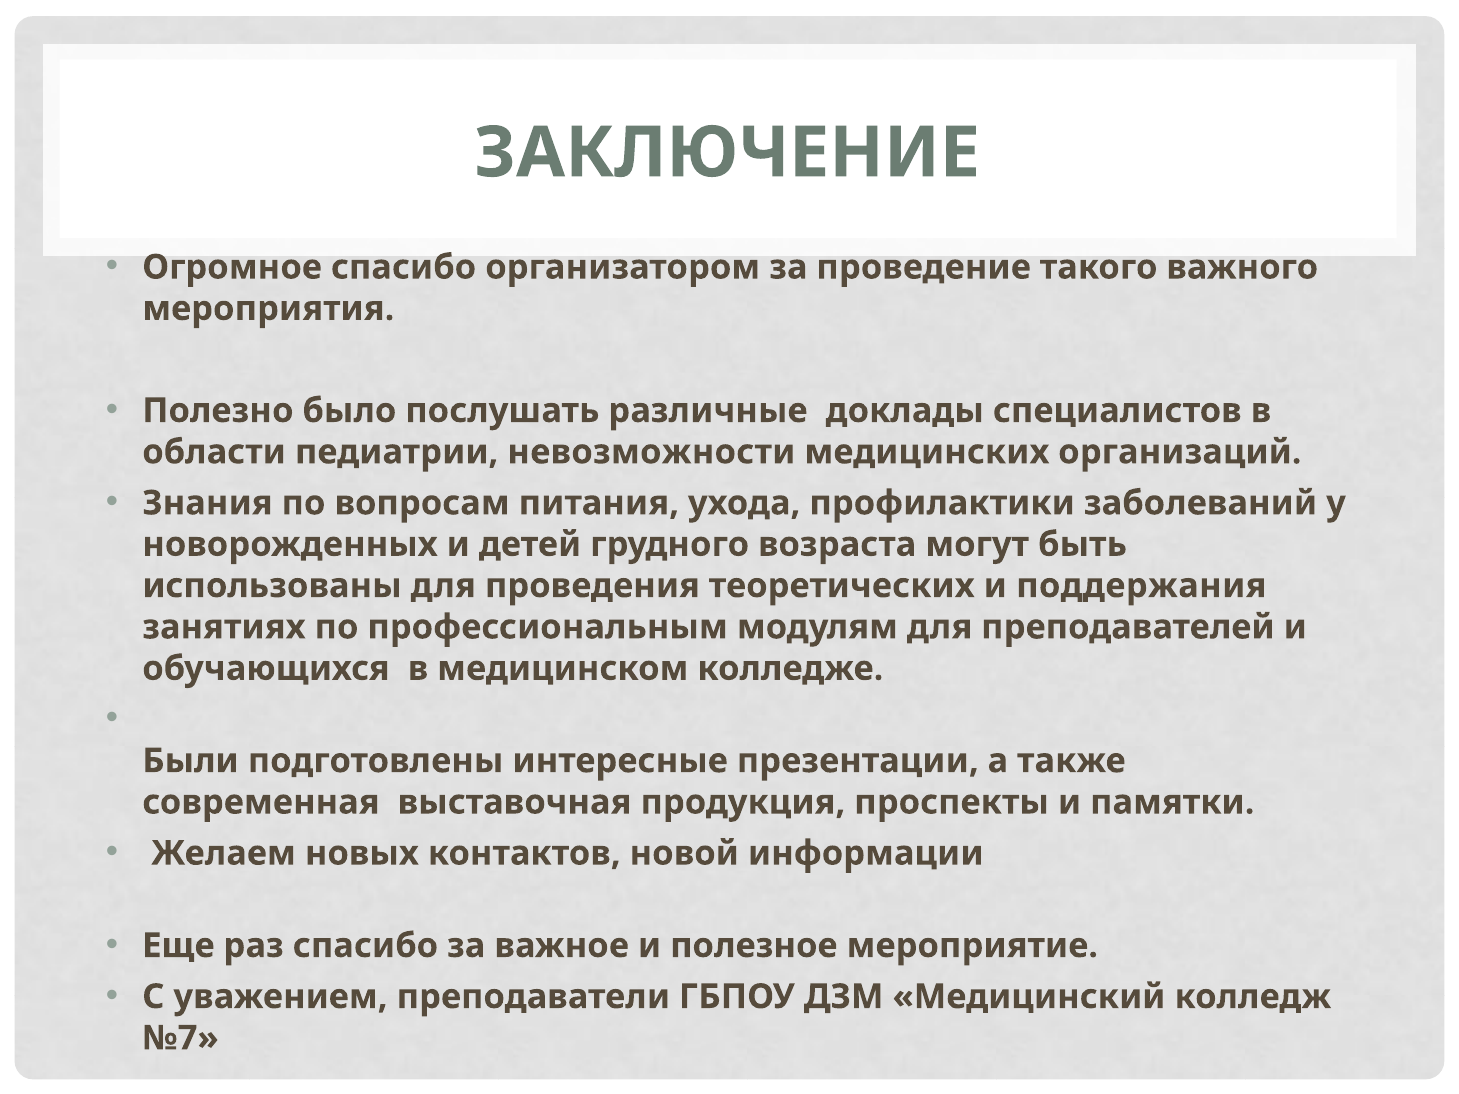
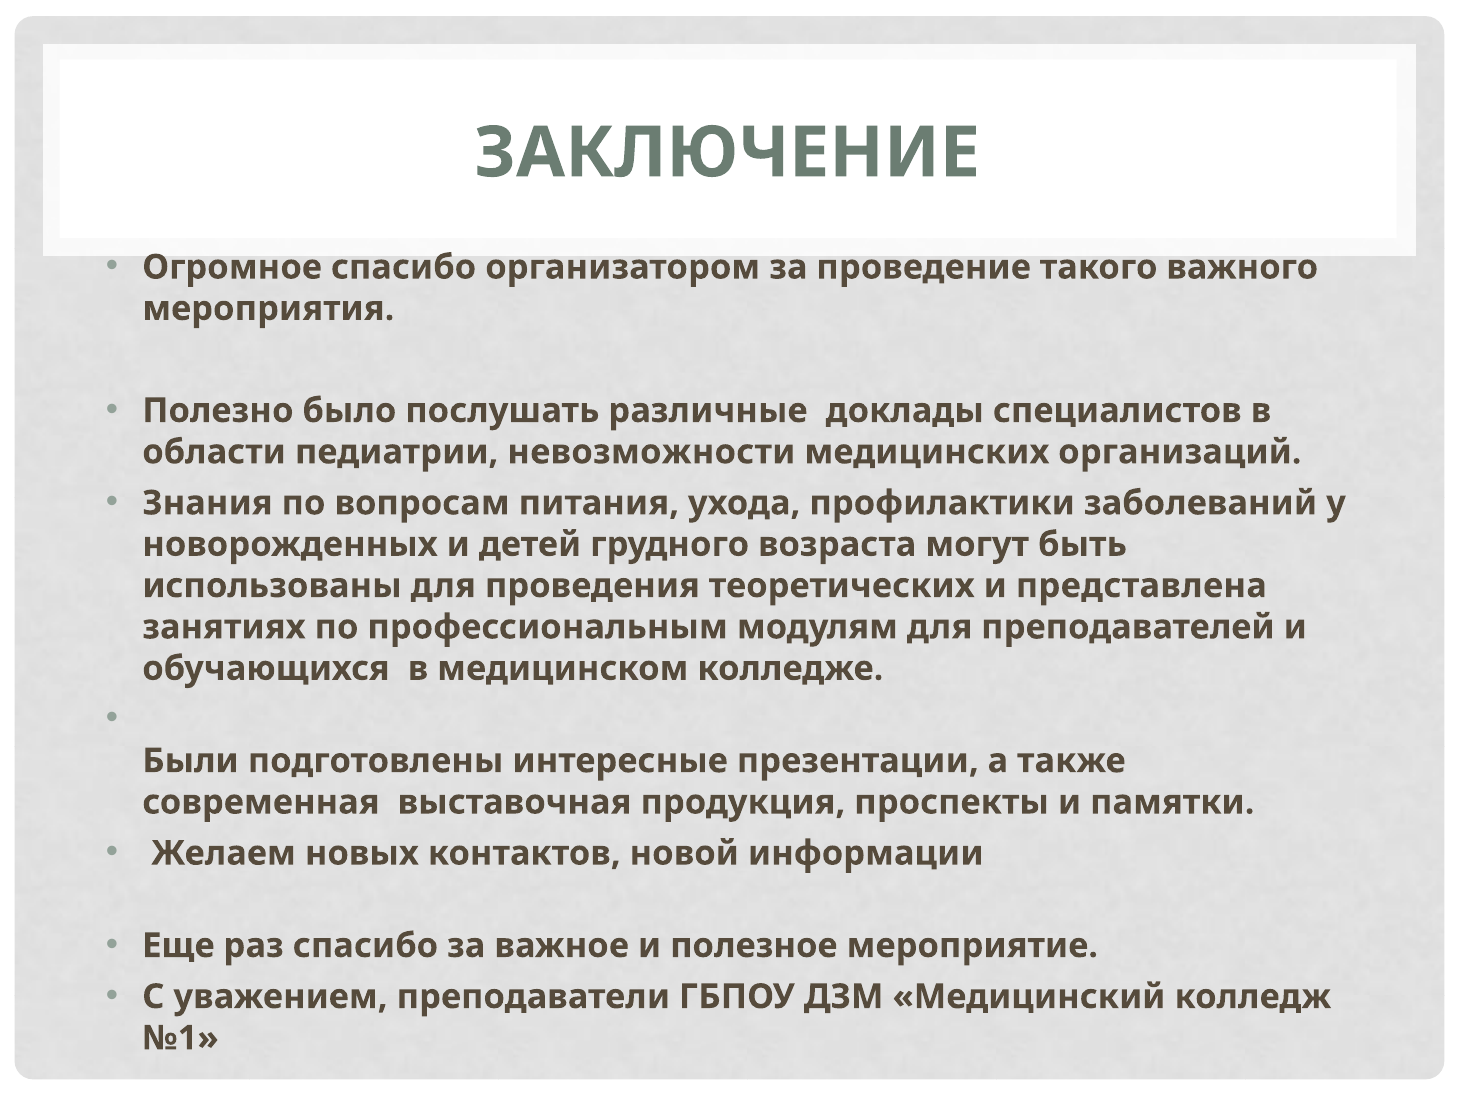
поддержания: поддержания -> представлена (1141, 586)
№7: №7 -> №1 (180, 1038)
